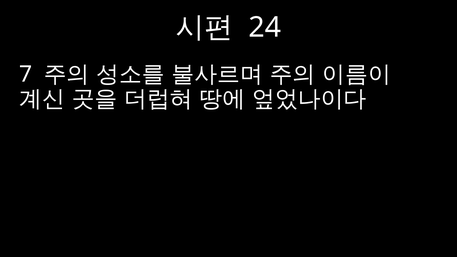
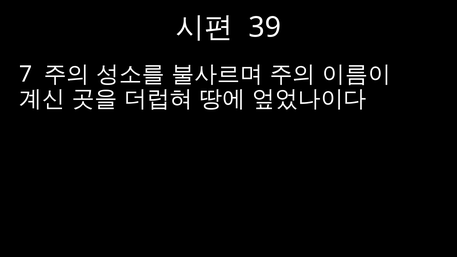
24: 24 -> 39 (265, 28)
